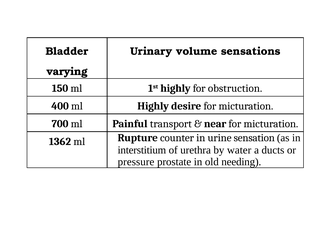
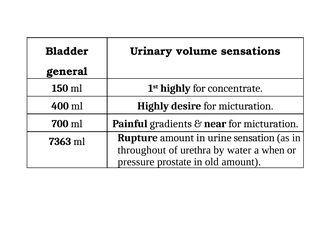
varying: varying -> general (67, 72)
obstruction: obstruction -> concentrate (235, 88)
transport: transport -> gradients (171, 124)
1362: 1362 -> 7363 (60, 142)
Rupture counter: counter -> amount (177, 138)
interstitium: interstitium -> throughout (142, 150)
ducts: ducts -> when (273, 150)
old needing: needing -> amount (241, 162)
